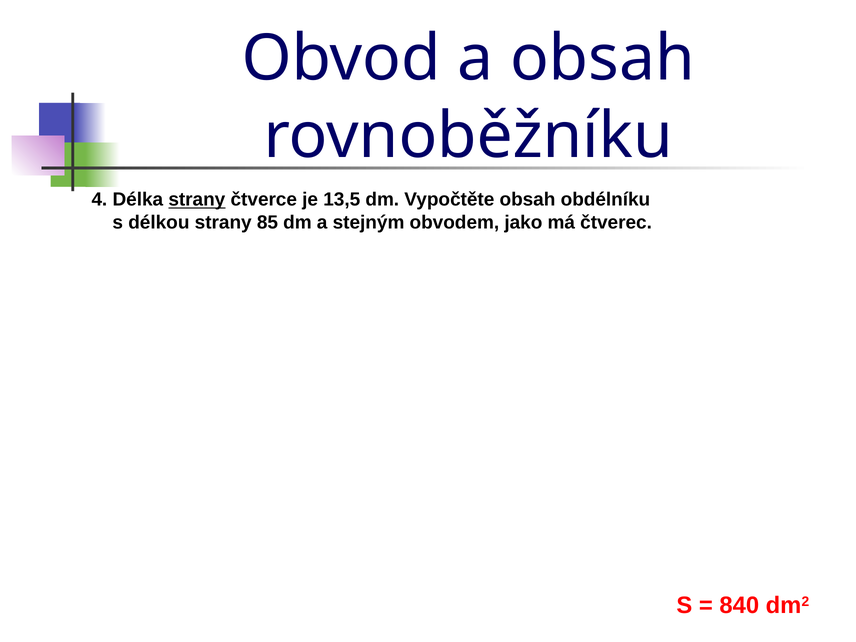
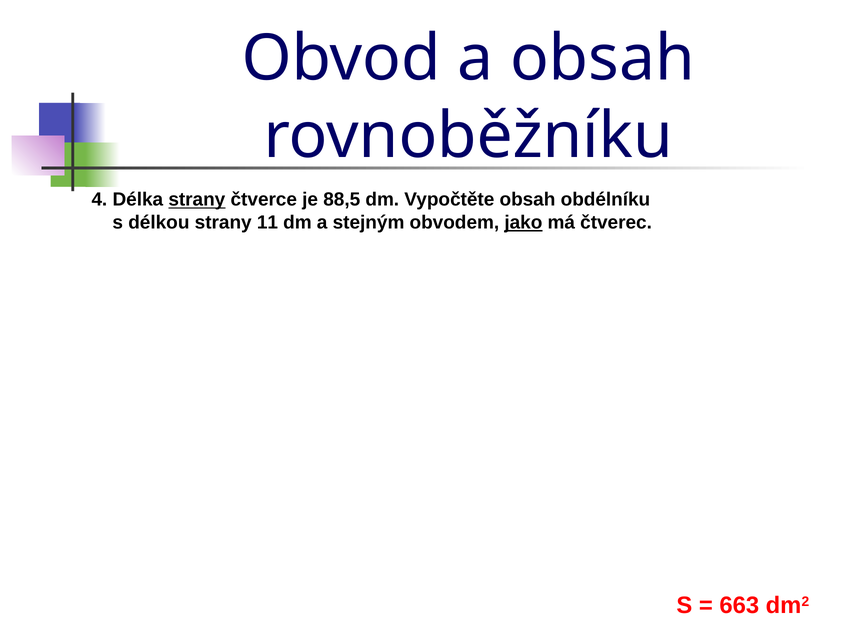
13,5: 13,5 -> 88,5 (342, 200)
85: 85 -> 11 (267, 223)
jako underline: none -> present (523, 223)
840: 840 -> 663 (739, 605)
